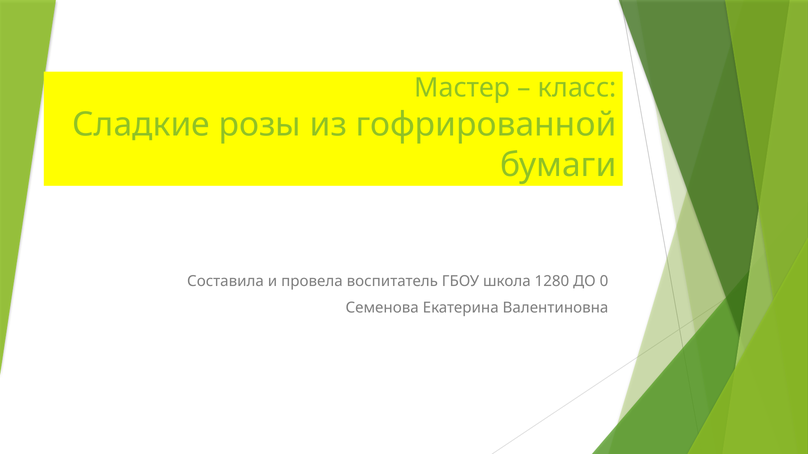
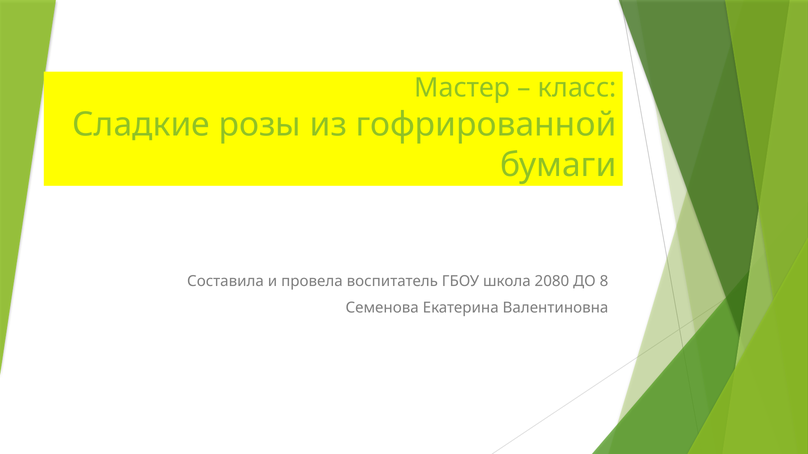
1280: 1280 -> 2080 (552, 282)
0: 0 -> 8 (604, 282)
